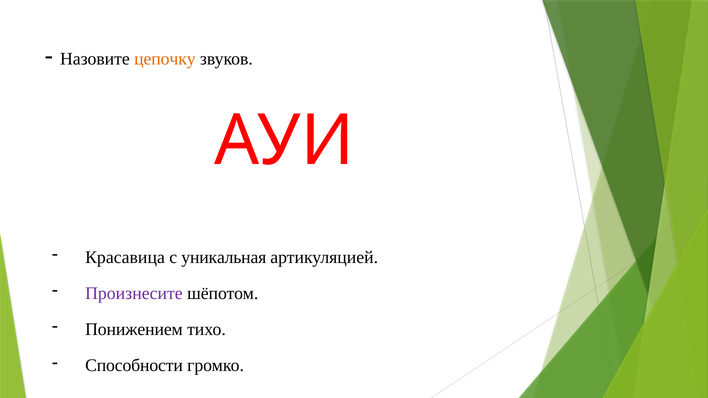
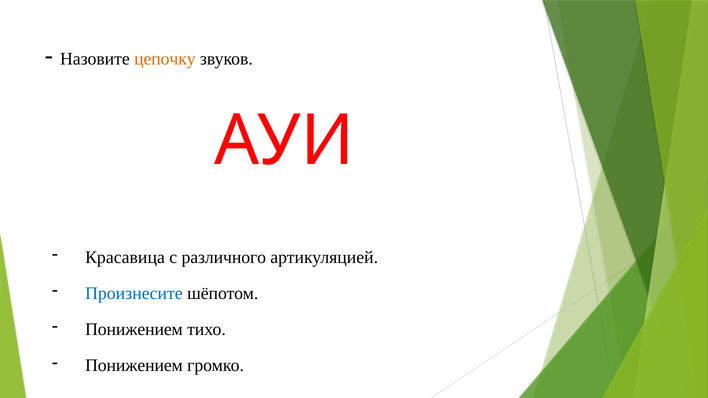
уникальная: уникальная -> различного (224, 257)
Произнесите colour: purple -> blue (134, 294)
Способности: Способности -> Понижением (134, 366)
